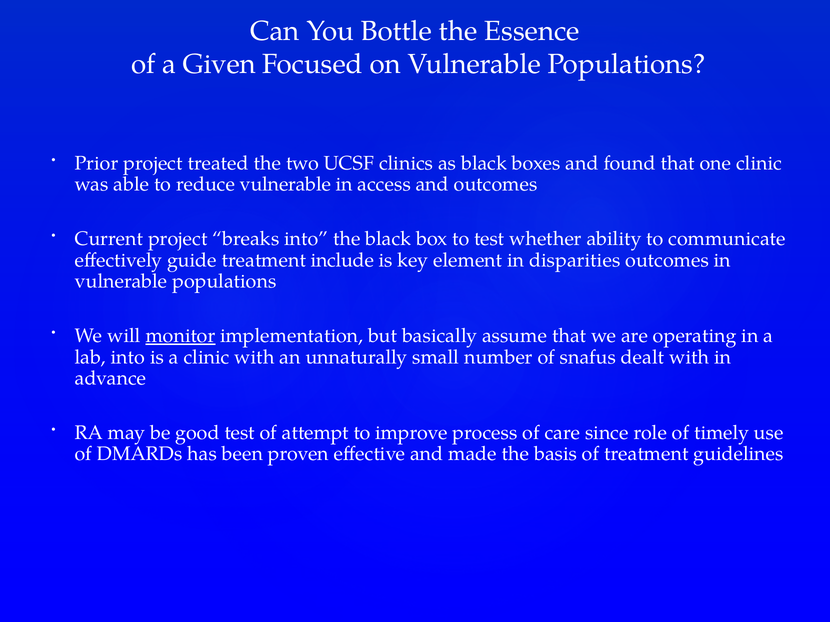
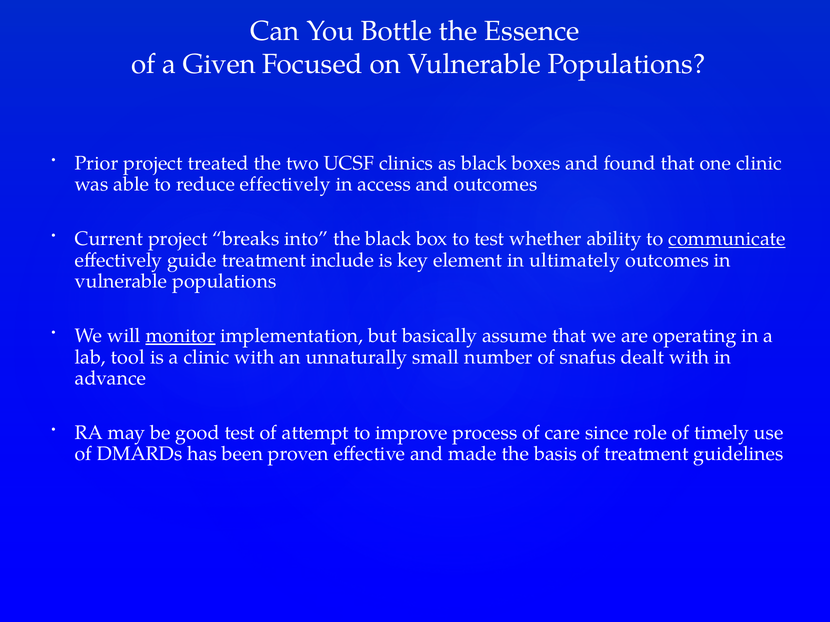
reduce vulnerable: vulnerable -> effectively (285, 185)
communicate underline: none -> present (727, 239)
disparities: disparities -> ultimately (575, 260)
lab into: into -> tool (128, 357)
